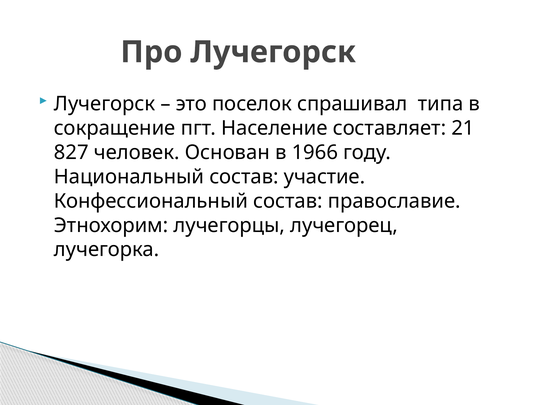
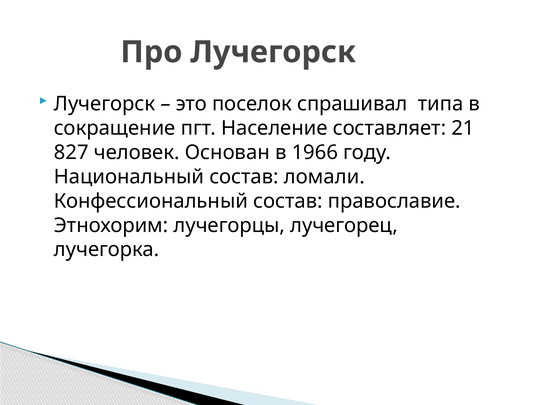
участие: участие -> ломали (324, 177)
